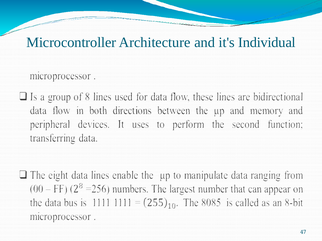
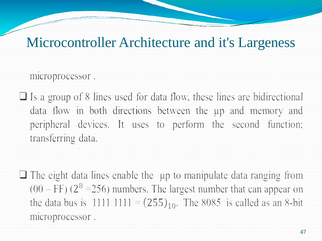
Individual: Individual -> Largeness (267, 43)
